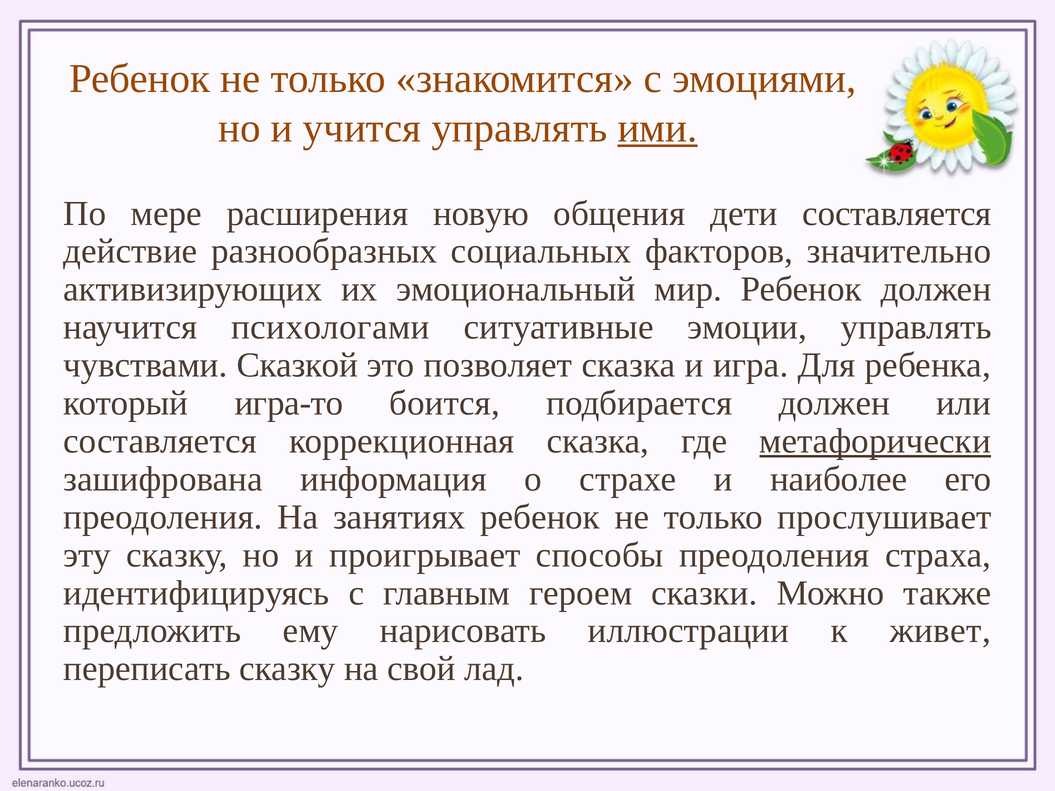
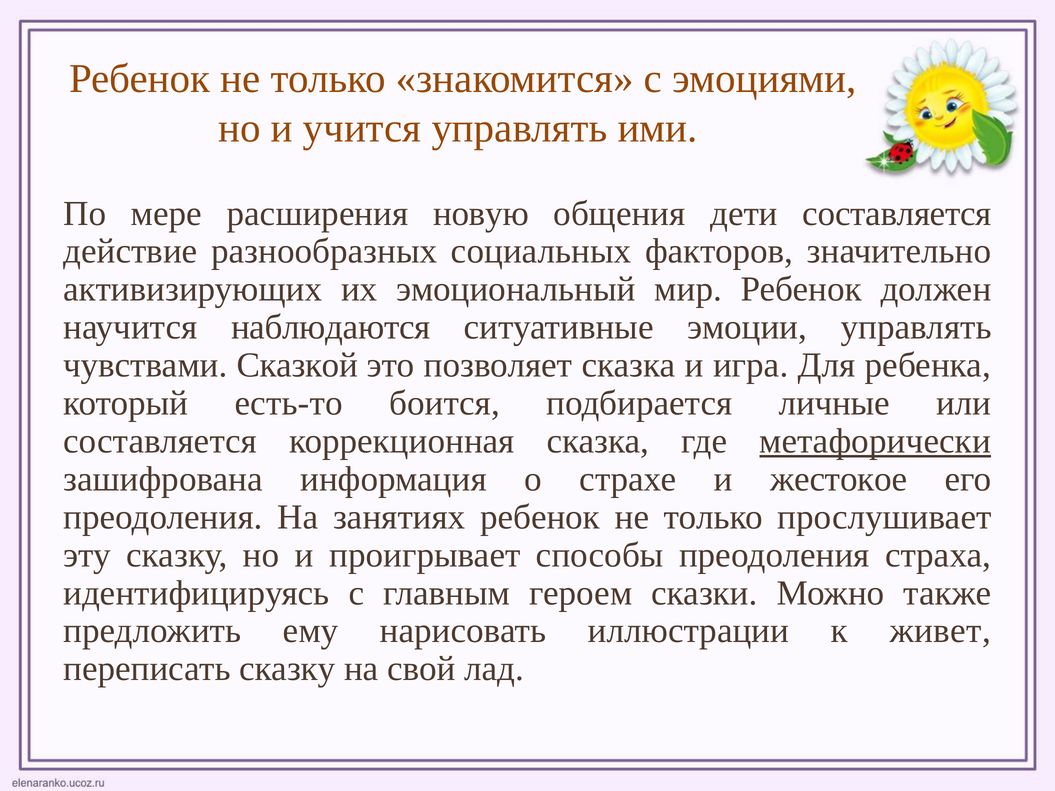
ими underline: present -> none (657, 128)
психологами: психологами -> наблюдаются (331, 327)
игра-то: игра-то -> есть-то (289, 403)
подбирается должен: должен -> личные (834, 403)
наиболее: наиболее -> жестокое (839, 479)
